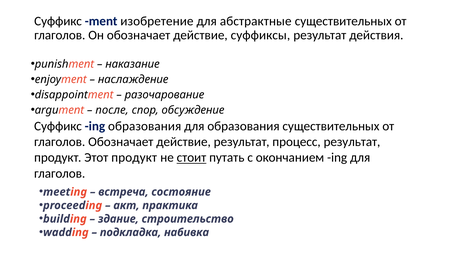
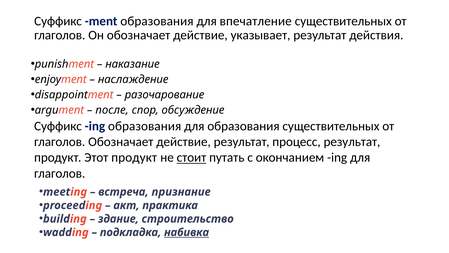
ment изобретение: изобретение -> образования (157, 21)
абстрактные: абстрактные -> впечатление (256, 21)
суффиксы: суффиксы -> указывает (261, 35)
состояние: состояние -> признание (181, 192)
набивка underline: none -> present (187, 232)
